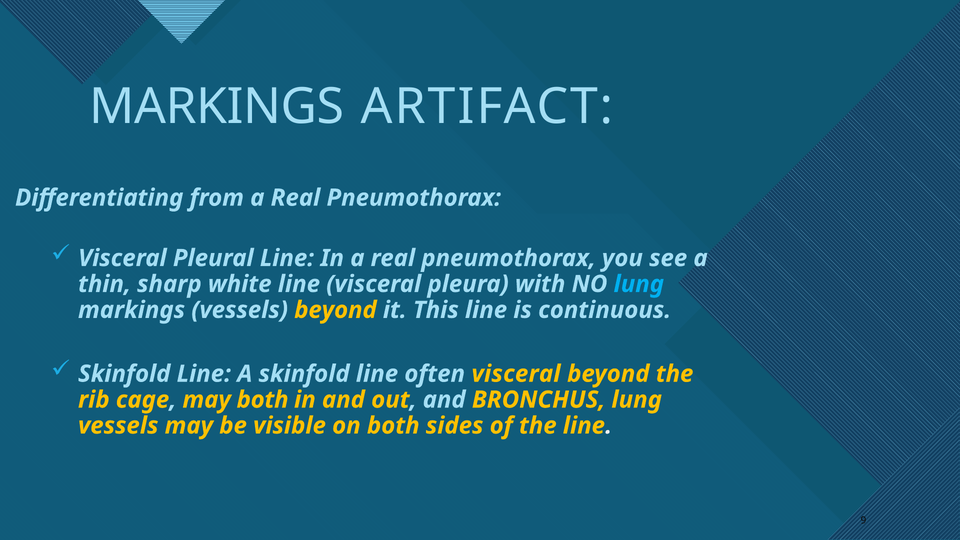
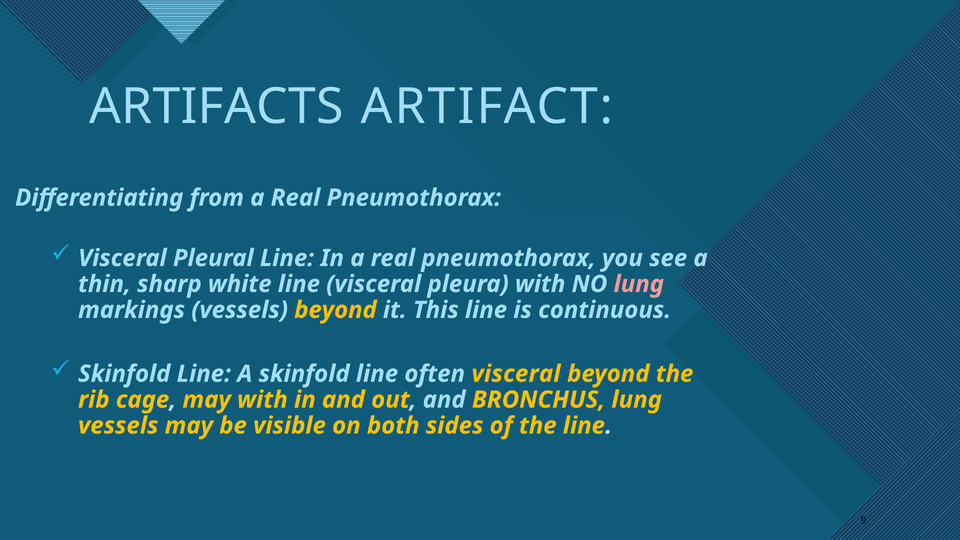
MARKINGS: MARKINGS -> ARTIFACTS (216, 107)
lung colour: light blue -> pink (639, 284)
may both: both -> with (262, 400)
